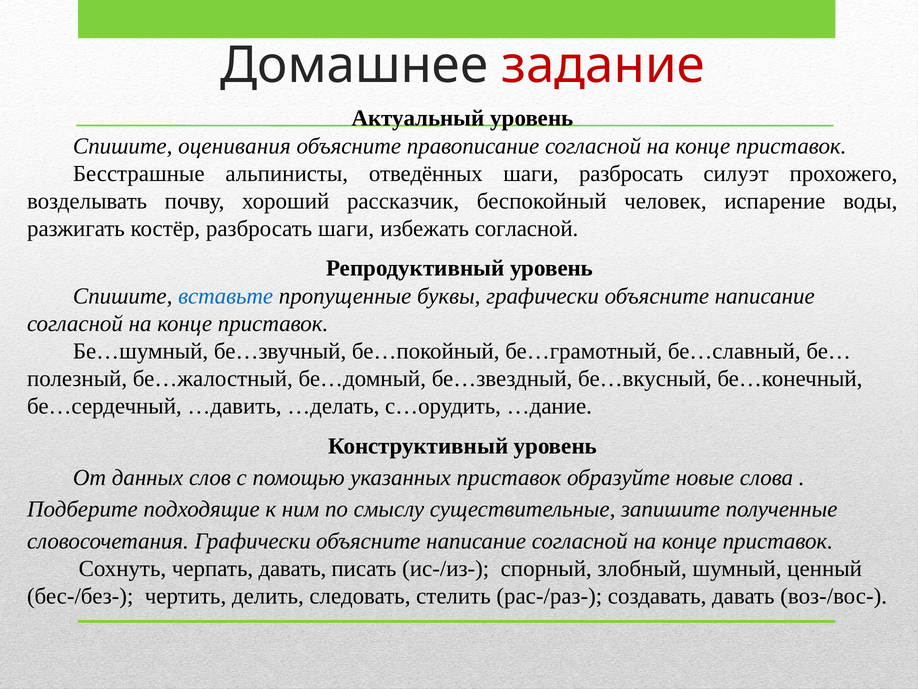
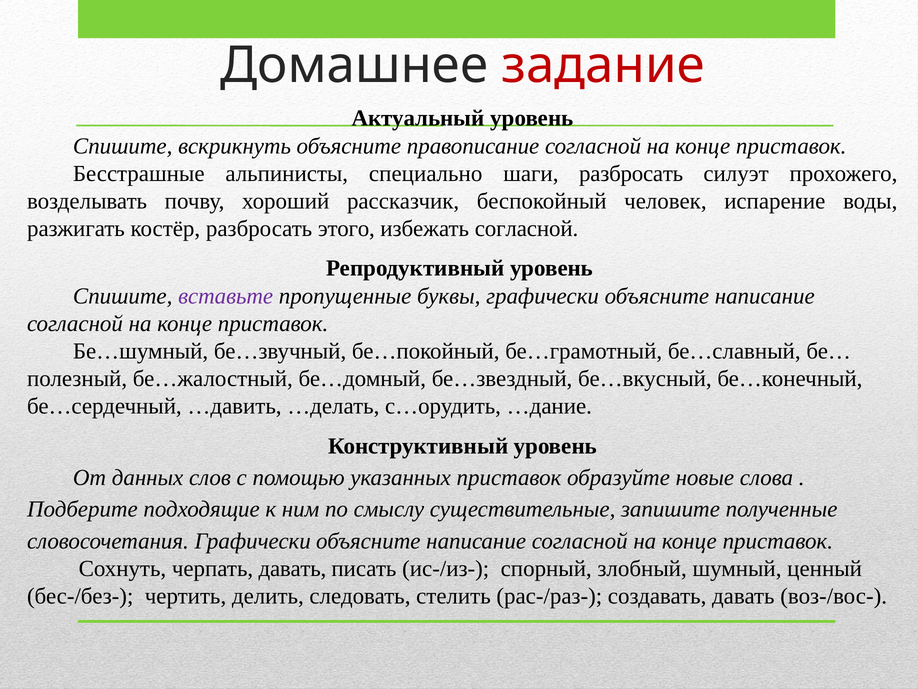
оценивания: оценивания -> вскрикнуть (235, 146)
отведённых: отведённых -> специально (426, 173)
разбросать шаги: шаги -> этого (346, 228)
вставьте colour: blue -> purple (226, 296)
